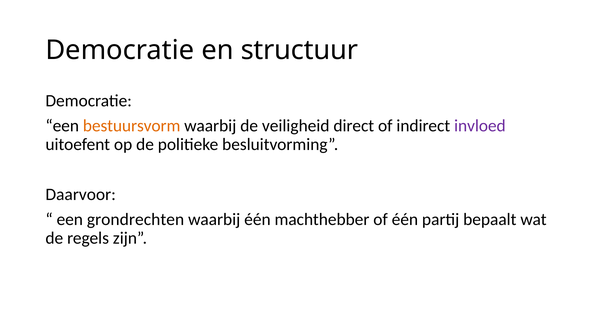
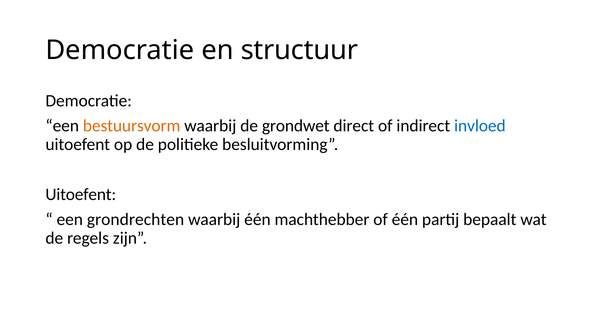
veiligheid: veiligheid -> grondwet (296, 126)
invloed colour: purple -> blue (480, 126)
Daarvoor: Daarvoor -> Uitoefent (81, 195)
